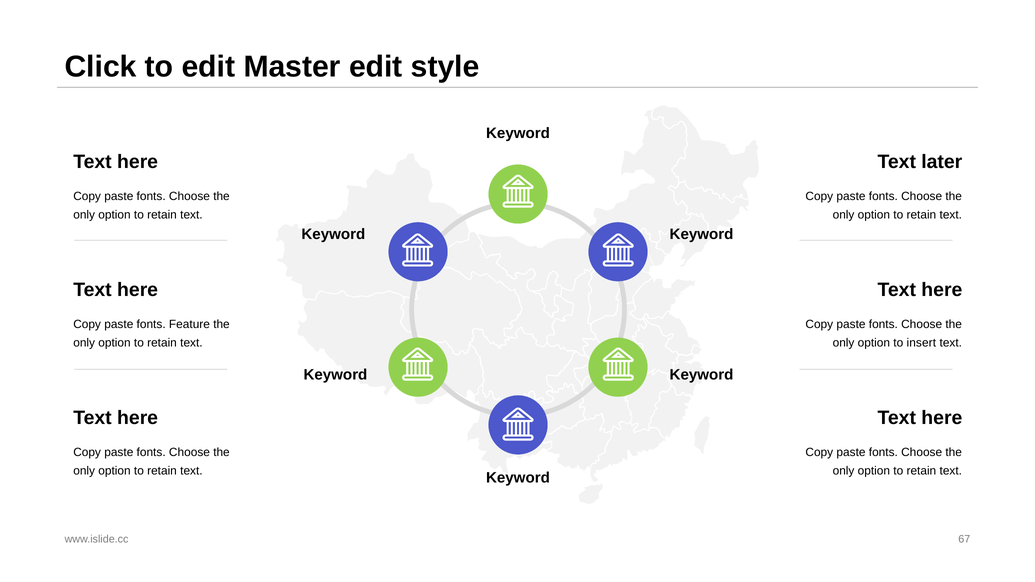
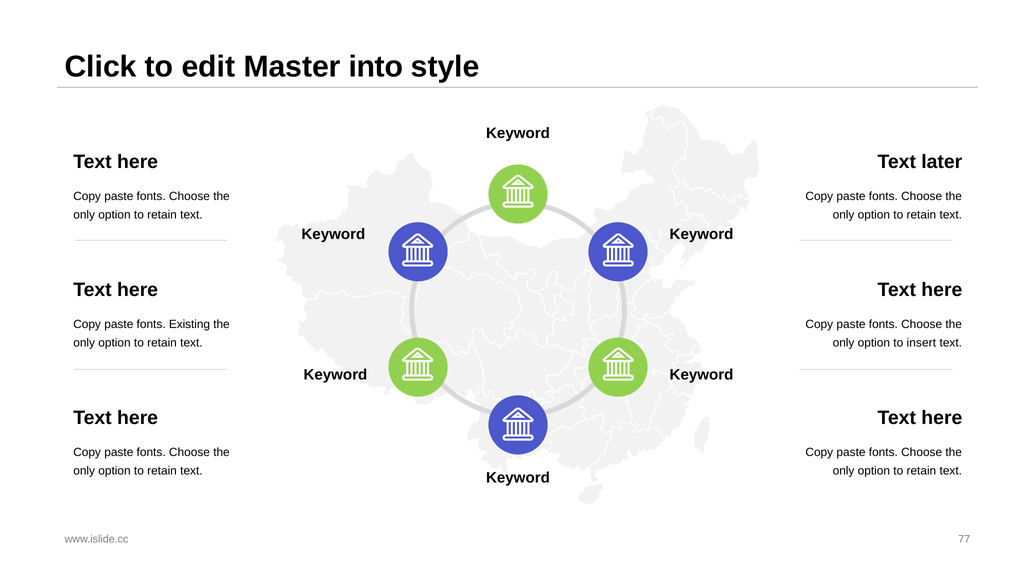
Master edit: edit -> into (376, 67)
Feature: Feature -> Existing (189, 324)
67: 67 -> 77 (964, 539)
